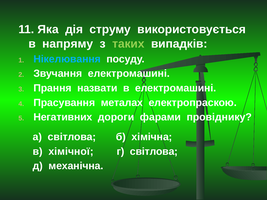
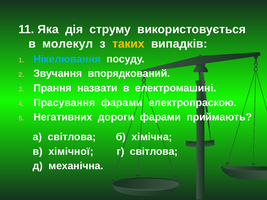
напряму: напряму -> молекул (68, 44)
таких colour: light green -> yellow (128, 44)
Звучання електромашині: електромашині -> впорядкований (129, 74)
Прасування металах: металах -> фарами (122, 103)
провіднику: провіднику -> приймають (219, 117)
